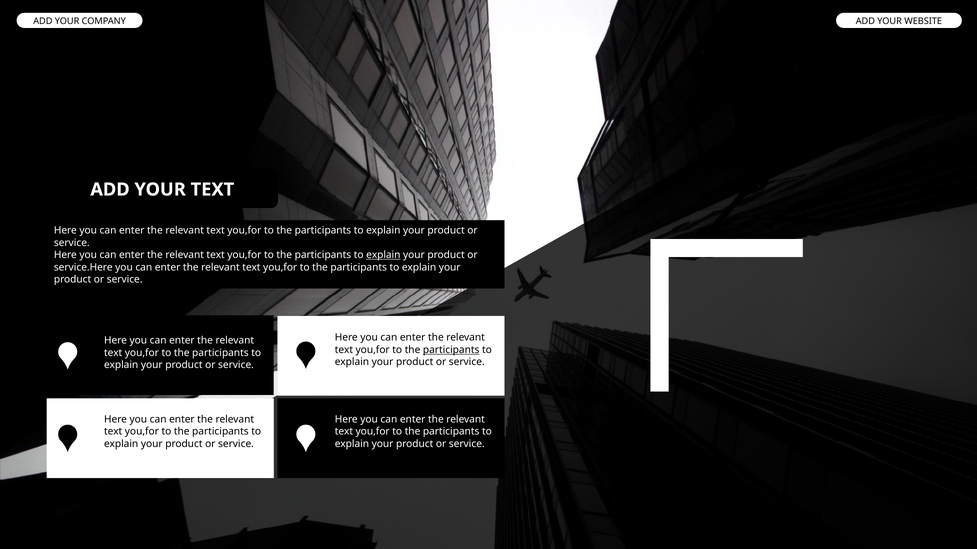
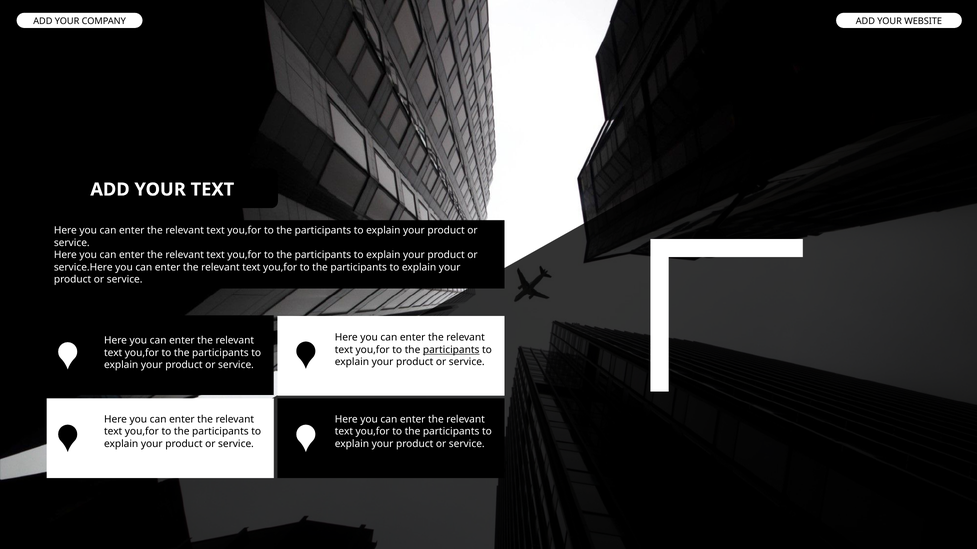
explain underline: present -> none (383, 255)
